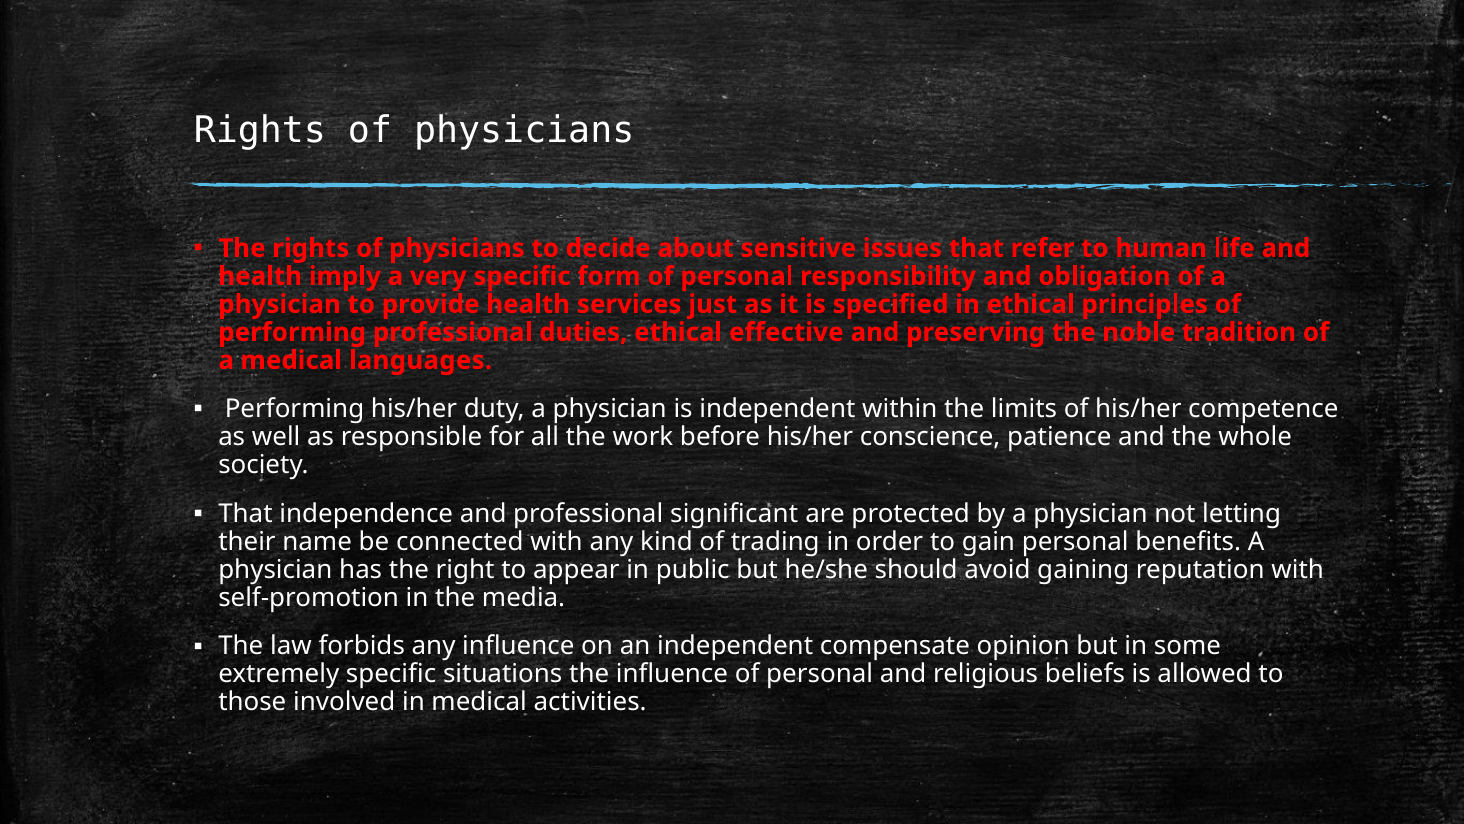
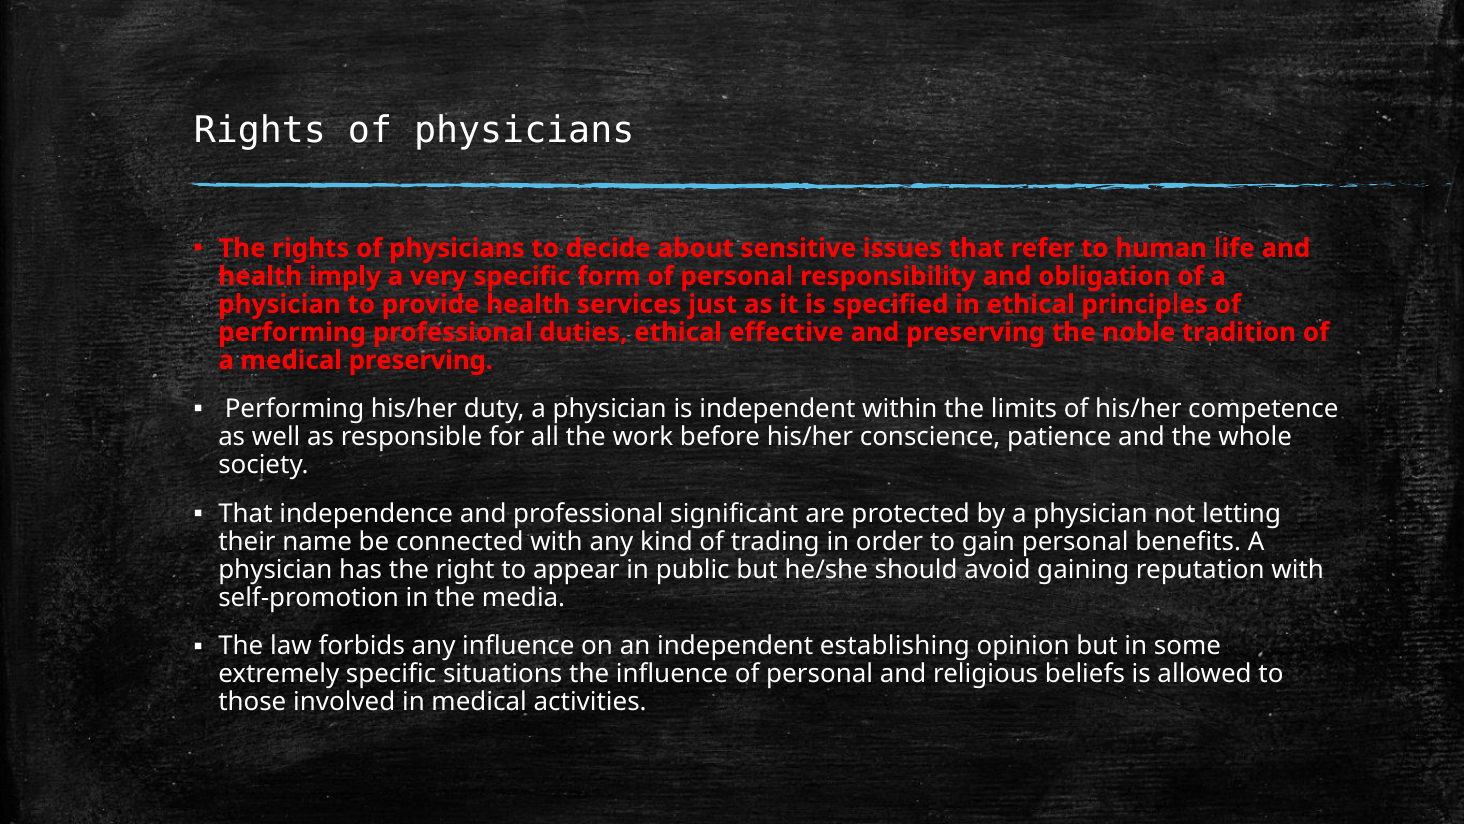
medical languages: languages -> preserving (421, 360)
compensate: compensate -> establishing (895, 646)
